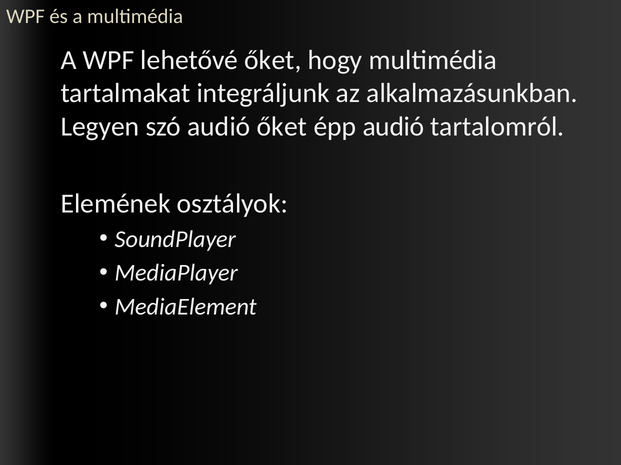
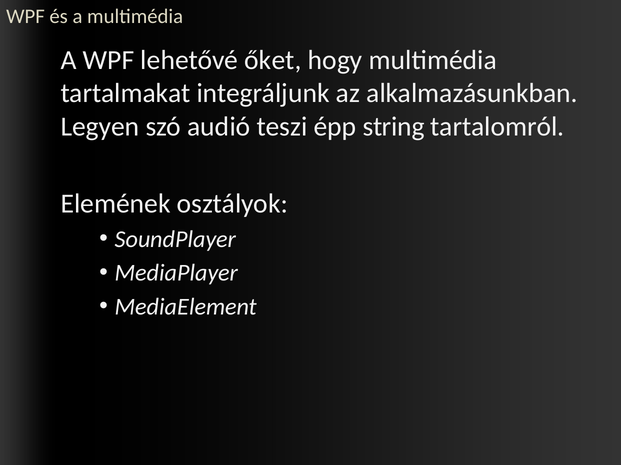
audió őket: őket -> teszi (282, 127)
épp audió: audió -> string (394, 127)
